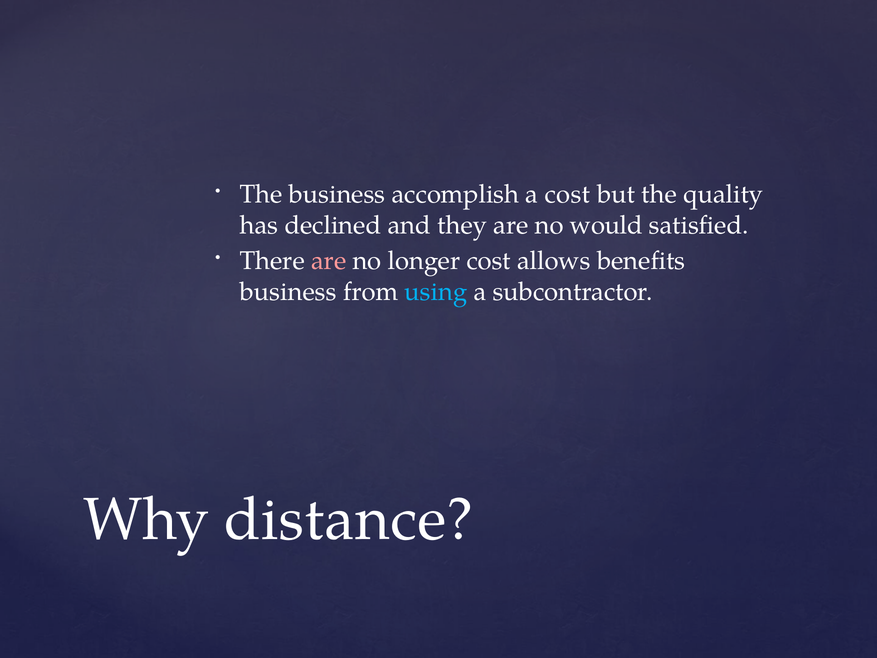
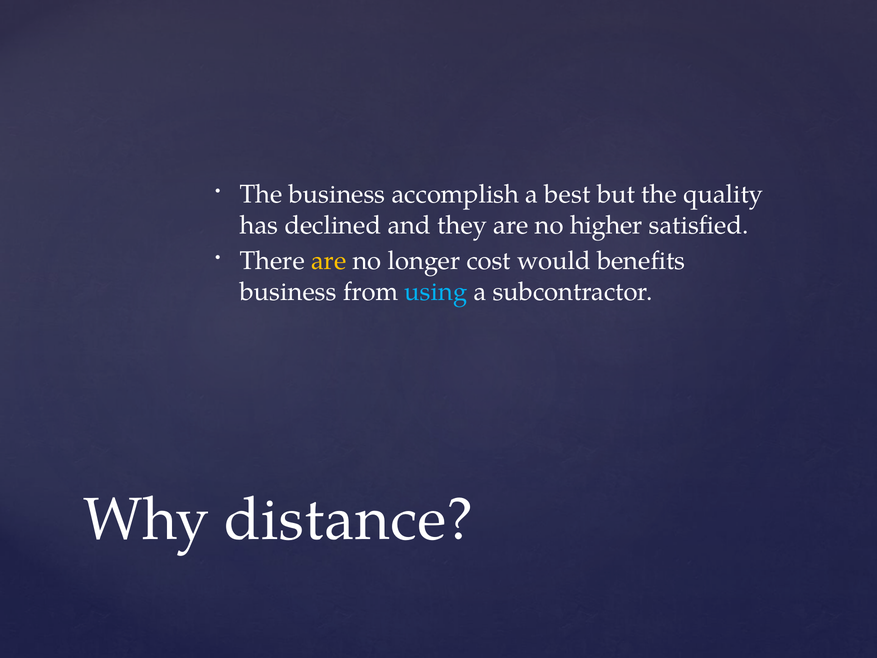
a cost: cost -> best (567, 194)
would: would -> higher (606, 225)
are colour: pink -> yellow (329, 261)
allows: allows -> would (554, 261)
